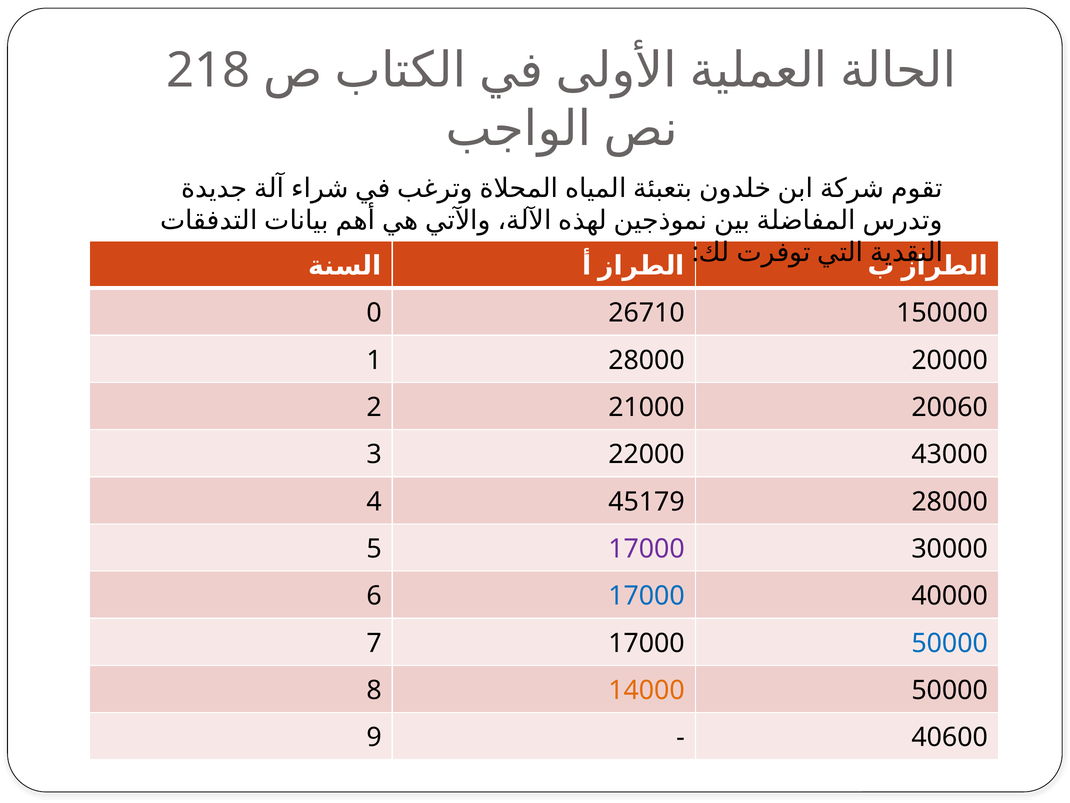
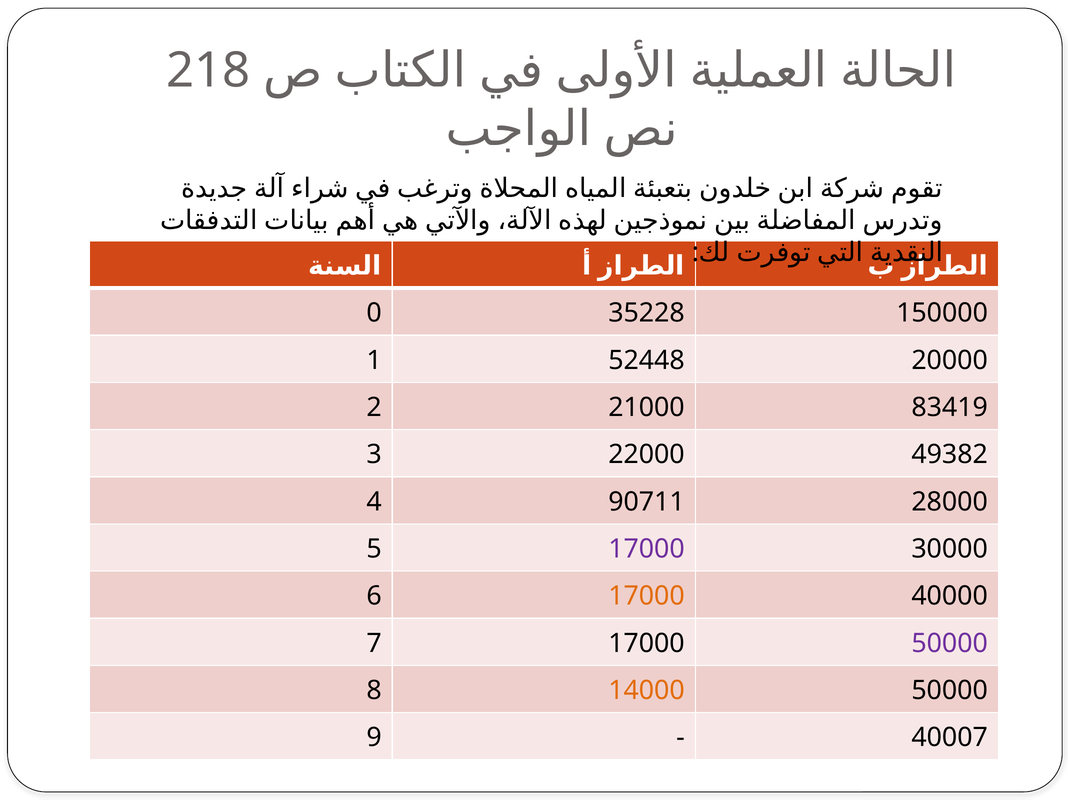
26710: 26710 -> 35228 (646, 313)
1 28000: 28000 -> 52448 (646, 360)
20060: 20060 -> 83419 (950, 407)
43000: 43000 -> 49382 (950, 454)
45179: 45179 -> 90711 (646, 501)
17000 colour: blue -> orange (646, 596)
50000 colour: blue -> purple (950, 643)
40600: 40600 -> 40007 (950, 737)
